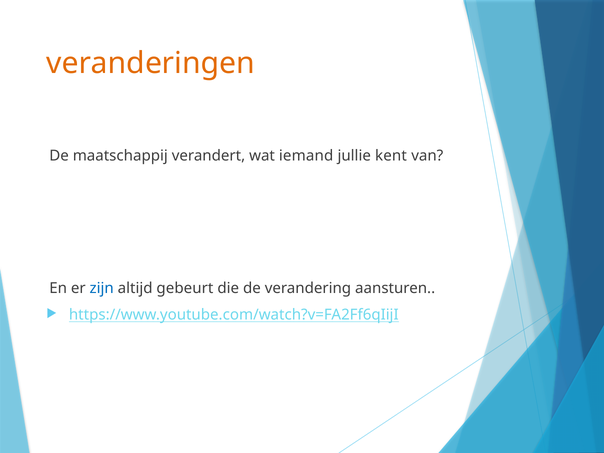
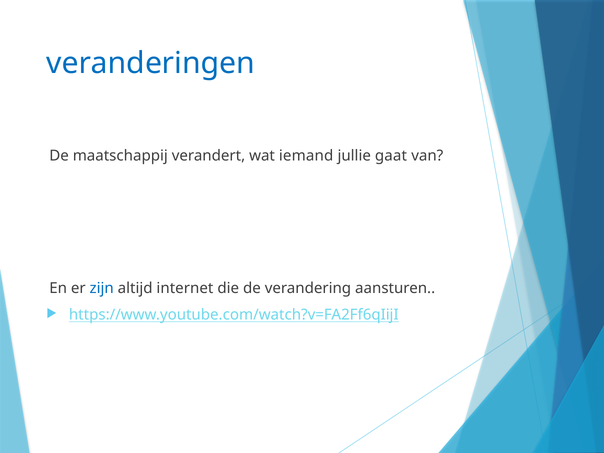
veranderingen colour: orange -> blue (151, 64)
kent: kent -> gaat (391, 156)
gebeurt: gebeurt -> internet (185, 288)
